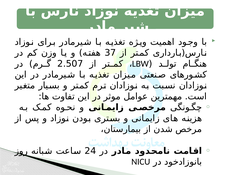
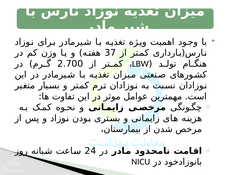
2.507: 2.507 -> 2.700 (70, 64)
